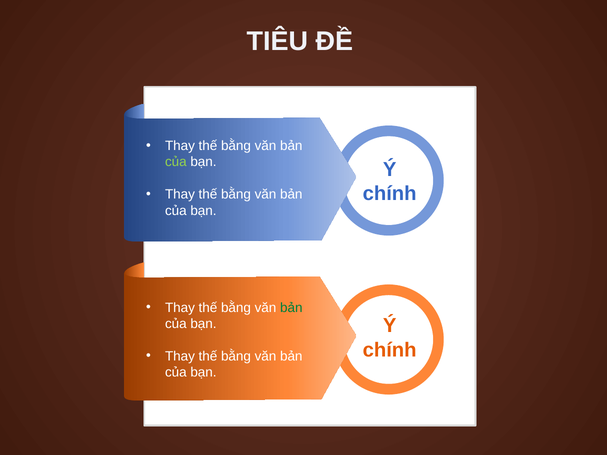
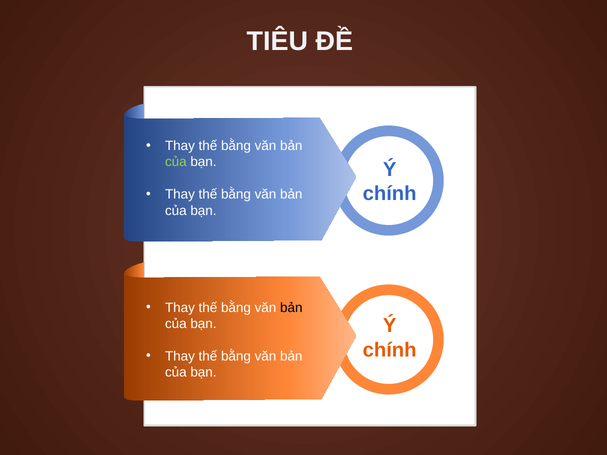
bản colour: green -> black (291, 308)
